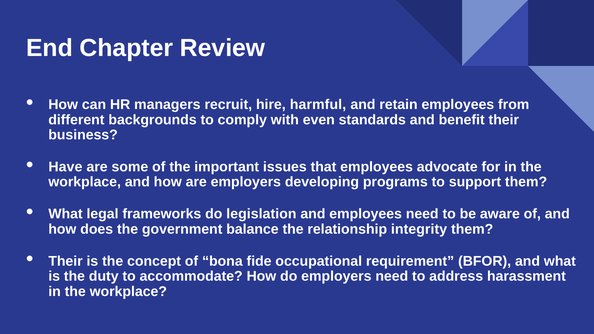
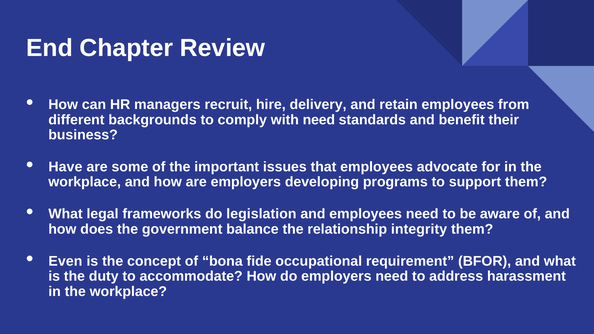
harmful: harmful -> delivery (318, 105)
with even: even -> need (319, 120)
Their: Their -> Even (65, 261)
